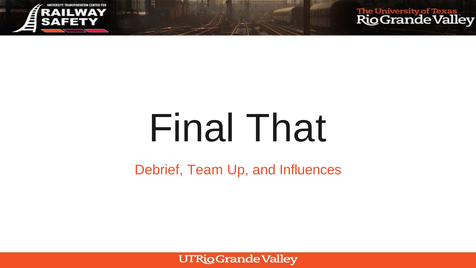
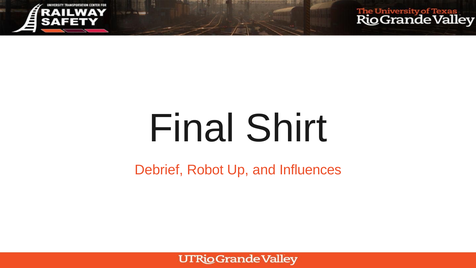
That: That -> Shirt (286, 128)
Team: Team -> Robot (205, 170)
